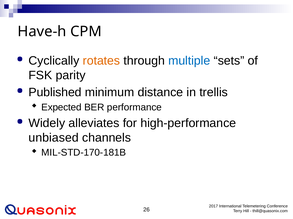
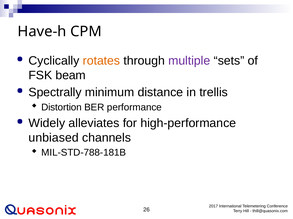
multiple colour: blue -> purple (189, 61)
parity: parity -> beam (71, 76)
Published: Published -> Spectrally (55, 93)
Expected: Expected -> Distortion (61, 108)
MIL-STD-170-181B: MIL-STD-170-181B -> MIL-STD-788-181B (84, 153)
